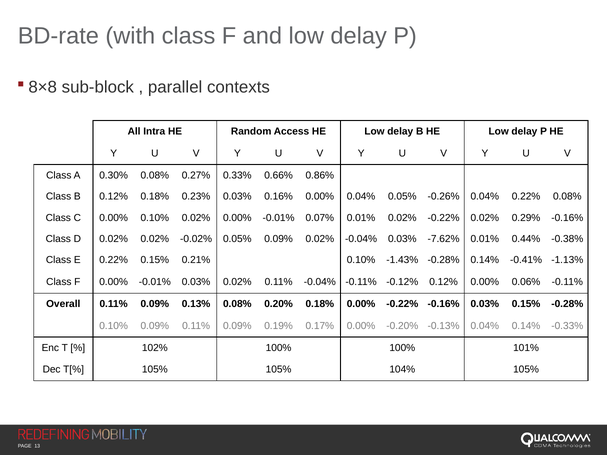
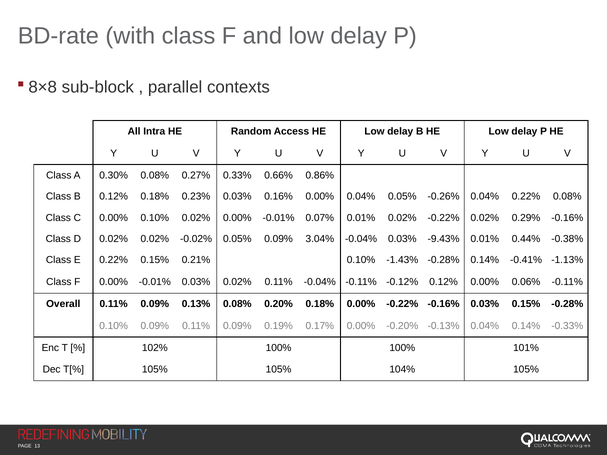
0.09% 0.02%: 0.02% -> 3.04% (320, 239)
-7.62%: -7.62% -> -9.43% (444, 239)
